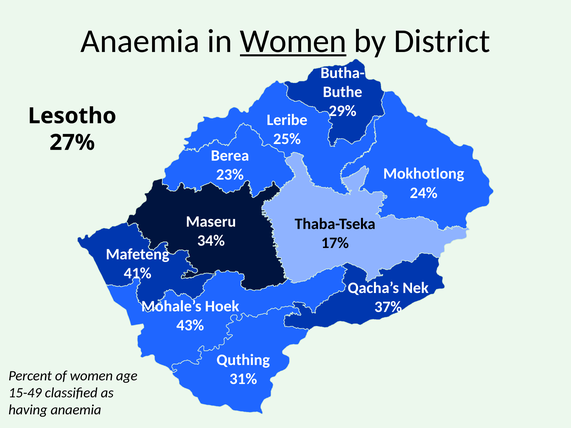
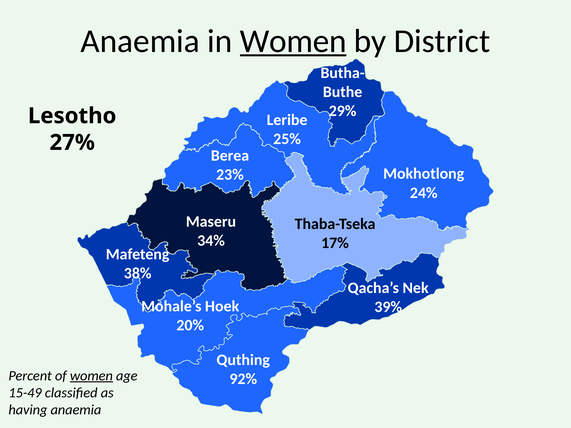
41%: 41% -> 38% (138, 273)
37%: 37% -> 39% (388, 307)
43%: 43% -> 20% (190, 326)
women underline: none -> present (91, 376)
31%: 31% -> 92% (243, 379)
